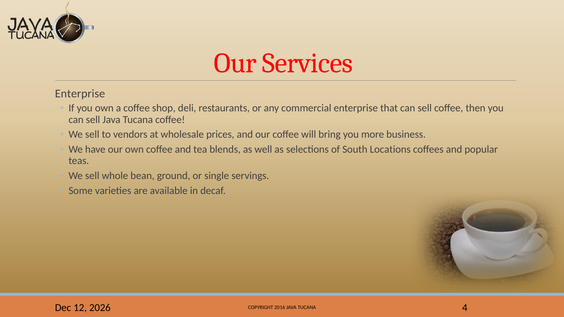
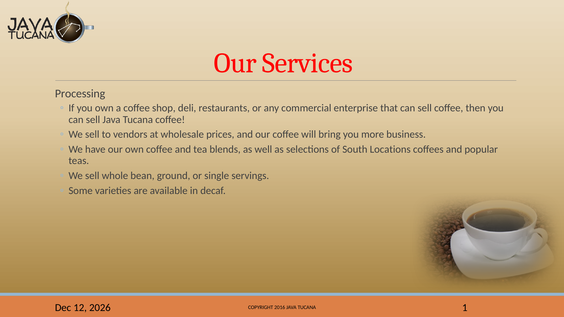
Enterprise: Enterprise -> Processing (80, 94)
4: 4 -> 1 (465, 308)
